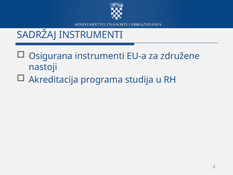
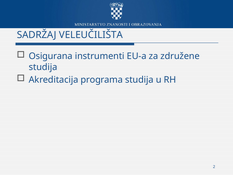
SADRŽAJ INSTRUMENTI: INSTRUMENTI -> VELEUČILIŠTA (91, 35)
nastoji: nastoji -> studija (43, 67)
